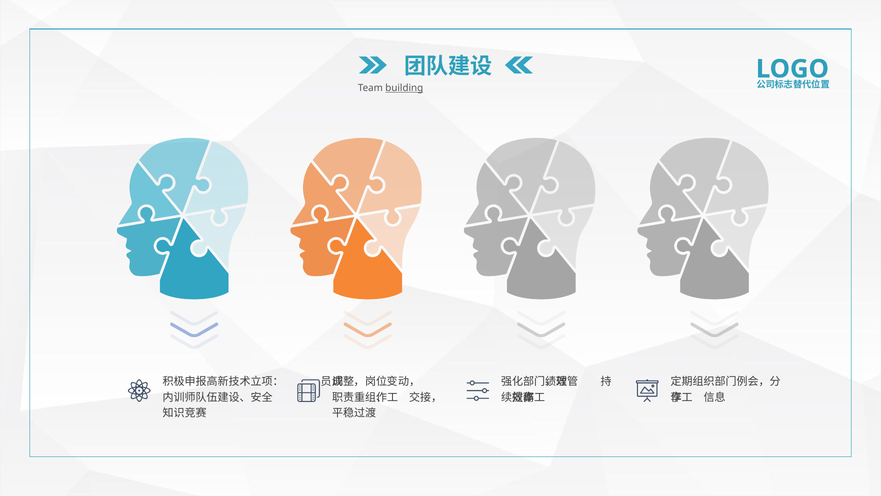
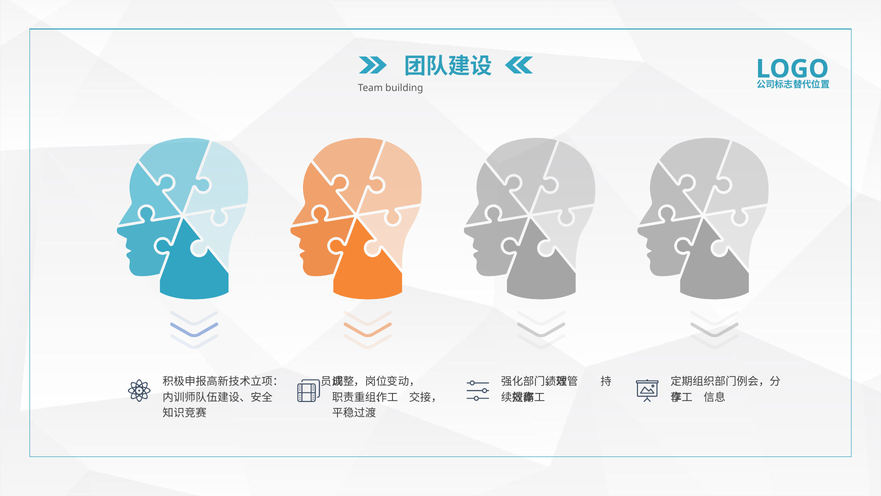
building underline: present -> none (404, 88)
